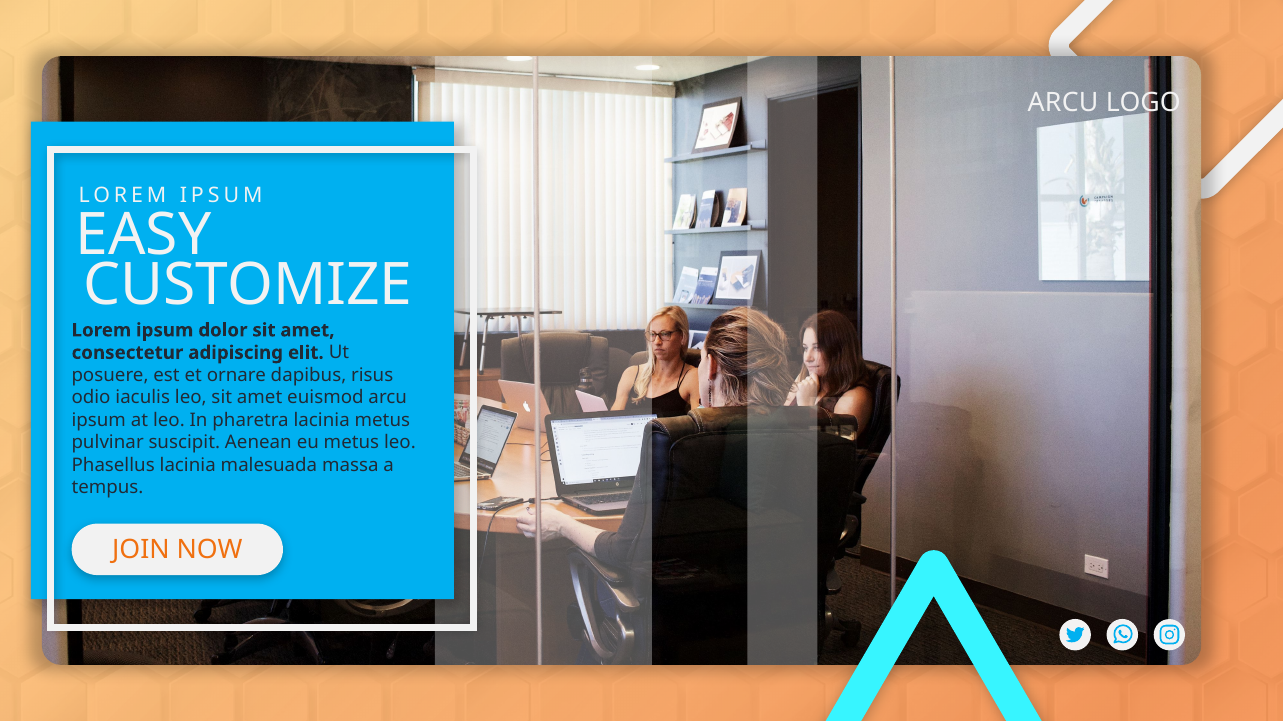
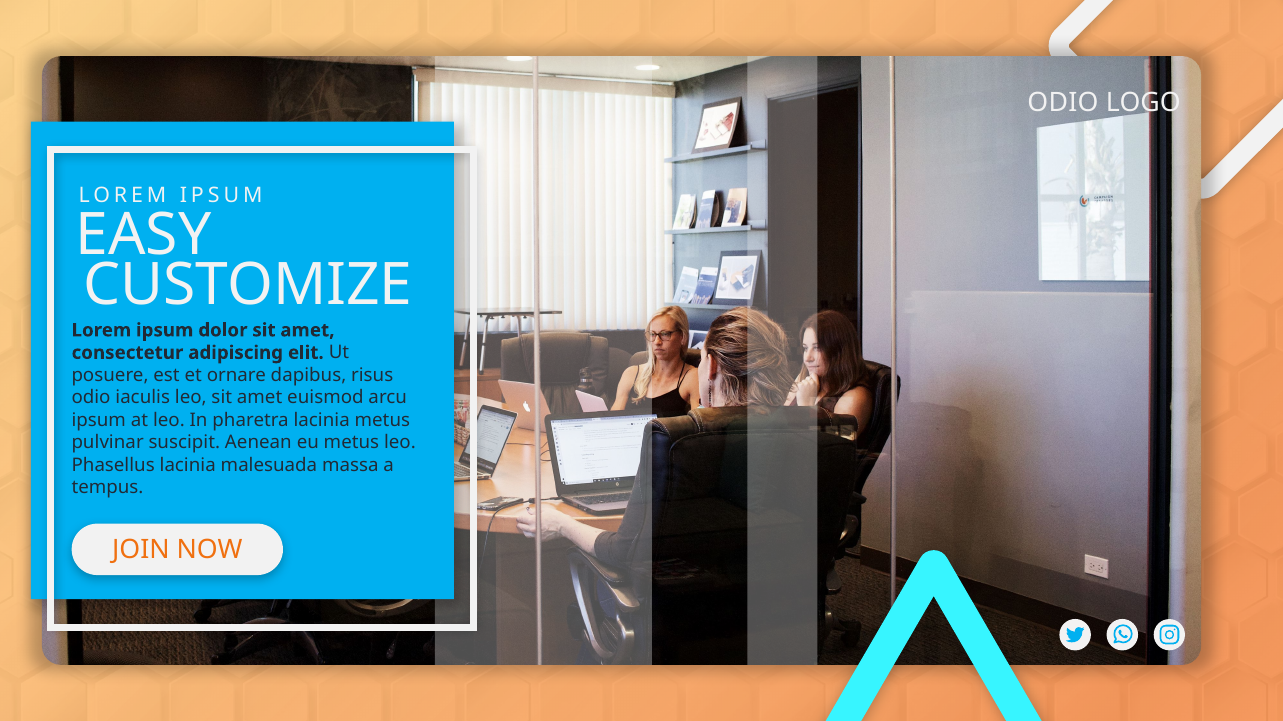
ARCU: ARCU -> ODIO (1063, 102)
